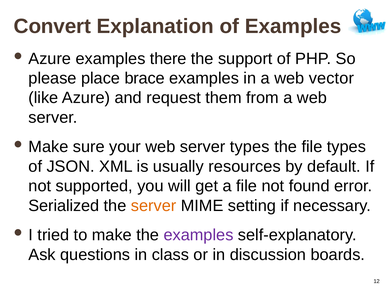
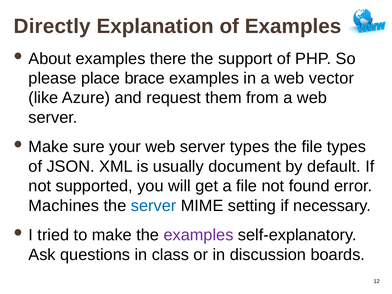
Convert: Convert -> Directly (52, 26)
Azure: Azure -> About (50, 59)
resources: resources -> document (245, 166)
Serialized: Serialized -> Machines (64, 206)
server colour: orange -> blue (154, 206)
